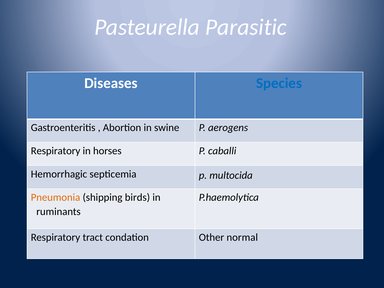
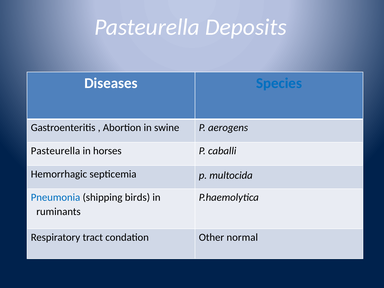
Parasitic: Parasitic -> Deposits (246, 27)
Respiratory: Respiratory -> Pasteurella (55, 151)
Pneumonia colour: orange -> blue (56, 197)
